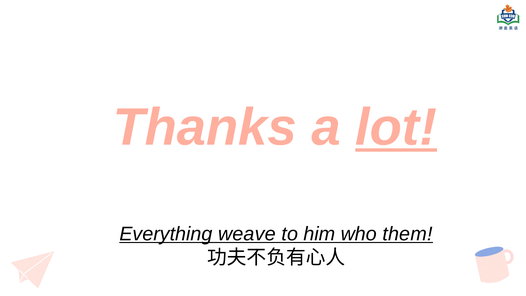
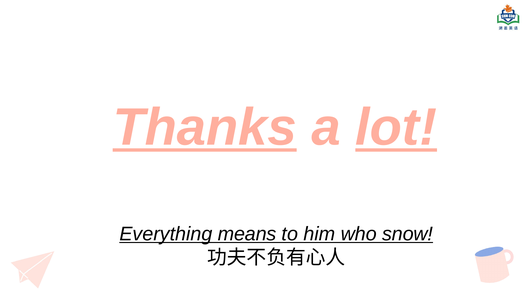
Thanks underline: none -> present (205, 127)
weave: weave -> means (247, 234)
them: them -> snow (408, 234)
